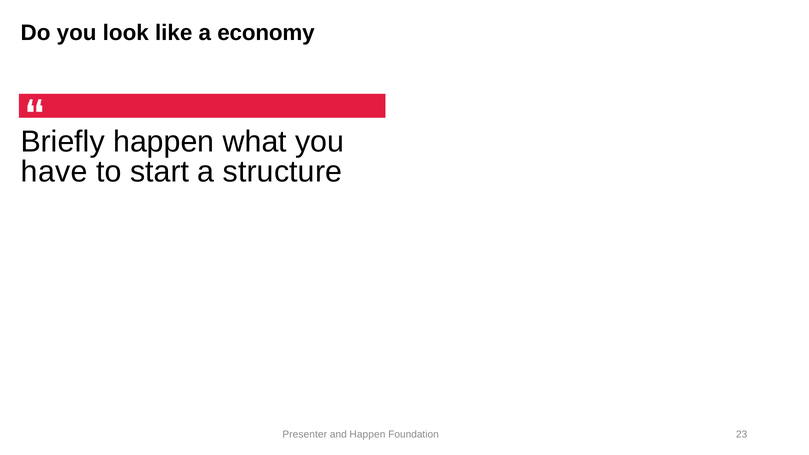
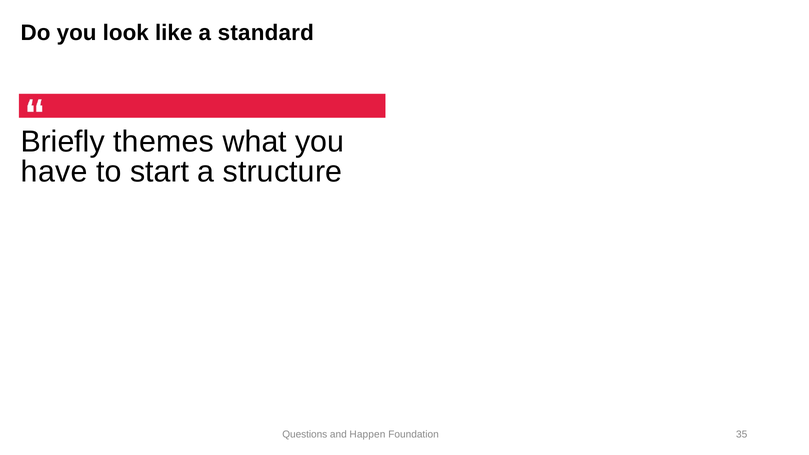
economy: economy -> standard (266, 33)
Briefly happen: happen -> themes (164, 142)
Presenter: Presenter -> Questions (305, 435)
23: 23 -> 35 (742, 435)
